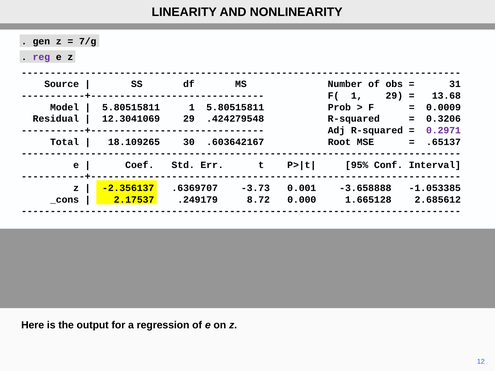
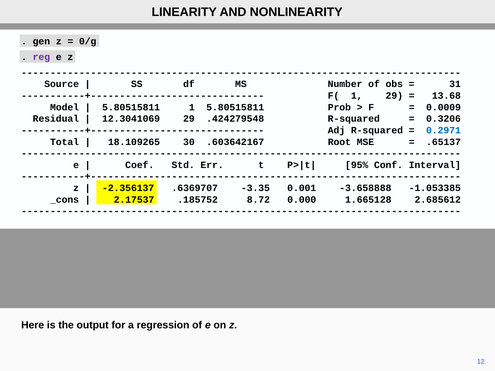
7/g: 7/g -> 0/g (88, 41)
0.2971 colour: purple -> blue (443, 130)
-3.73: -3.73 -> -3.35 (255, 188)
.249179: .249179 -> .185752 (198, 200)
